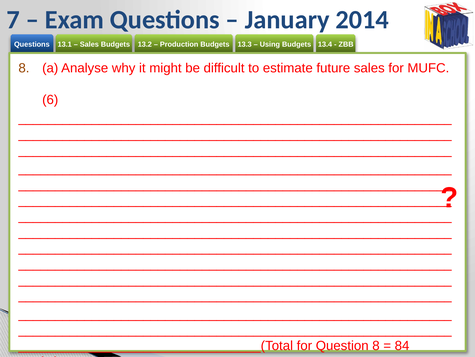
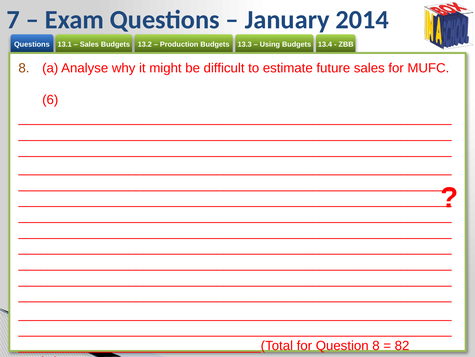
84: 84 -> 82 (402, 345)
